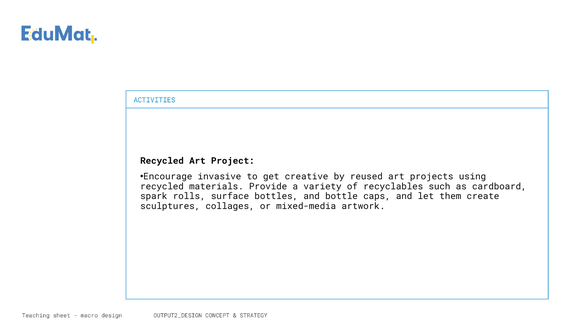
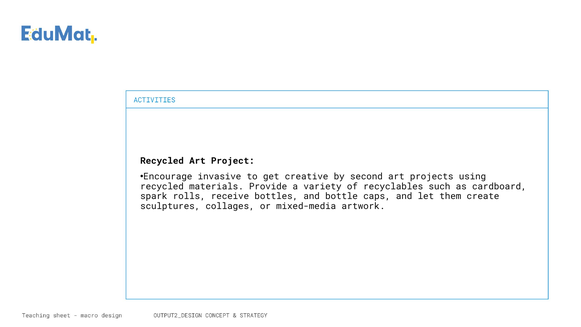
reused: reused -> second (366, 177)
surface: surface -> receive (230, 196)
